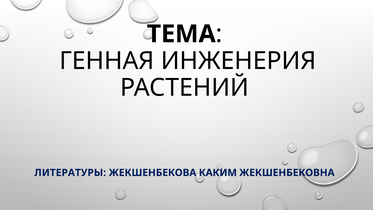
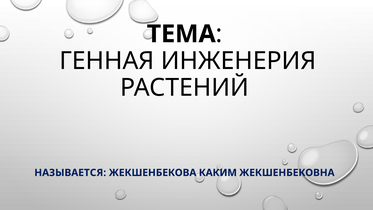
ЛИТЕРАТУРЫ: ЛИТЕРАТУРЫ -> НАЗЫВАЕТСЯ (70, 173)
